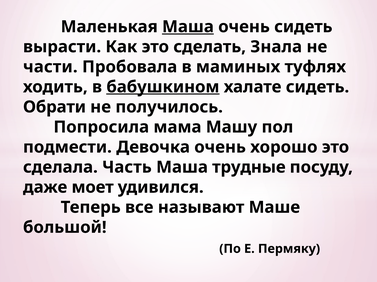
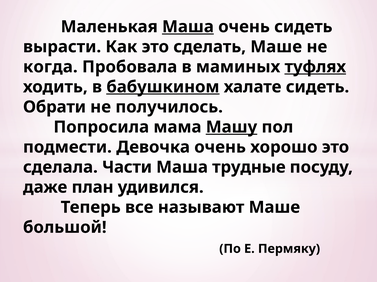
сделать Знала: Знала -> Маше (276, 47)
части: части -> когда (50, 67)
туфлях underline: none -> present (315, 67)
Машу underline: none -> present (232, 127)
Часть: Часть -> Части (127, 168)
моет: моет -> план (93, 188)
